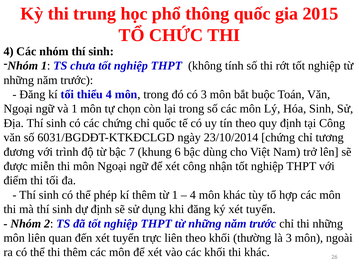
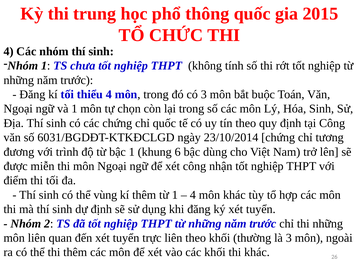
bậc 7: 7 -> 1 (132, 152)
phép: phép -> vùng (105, 195)
